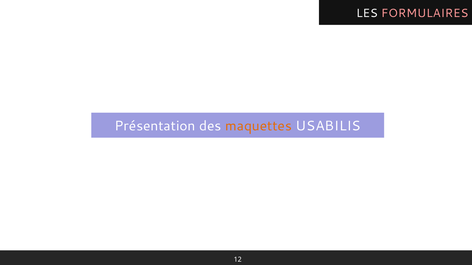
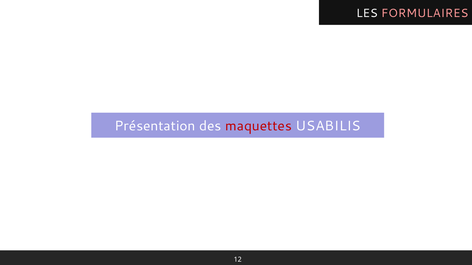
maquettes colour: orange -> red (259, 126)
